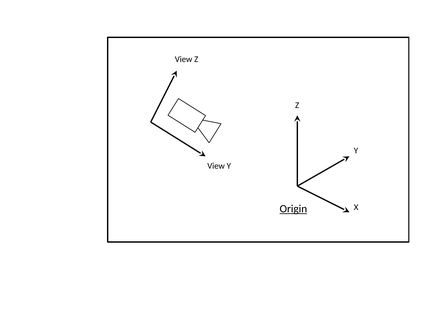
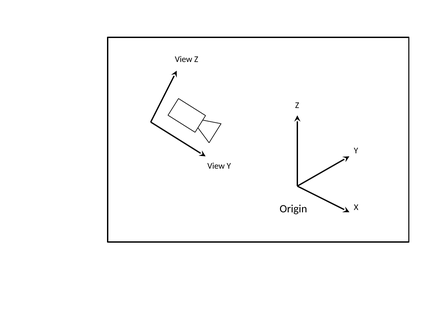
Origin underline: present -> none (293, 208)
